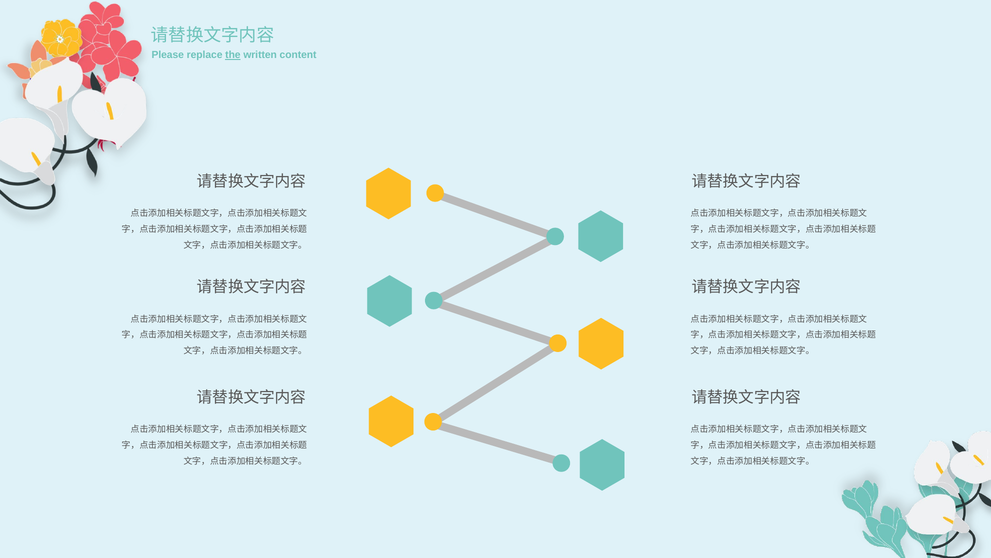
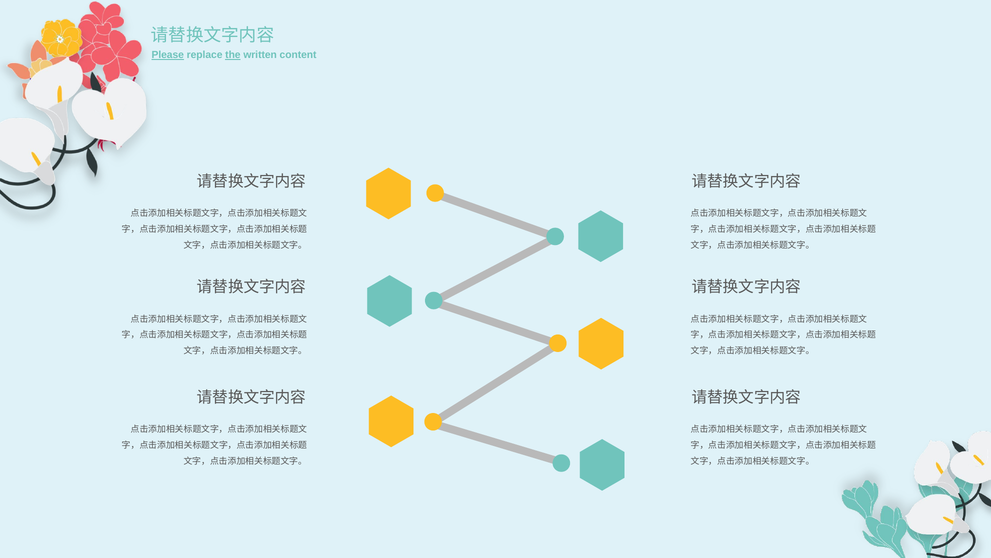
Please underline: none -> present (168, 55)
